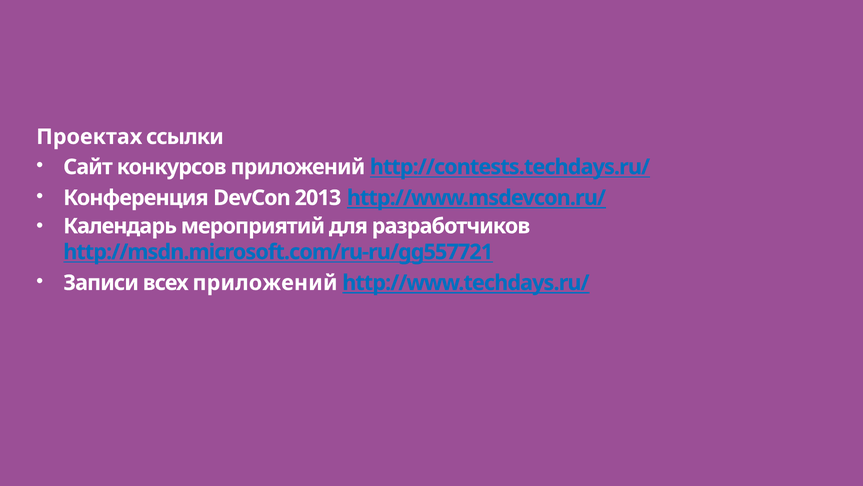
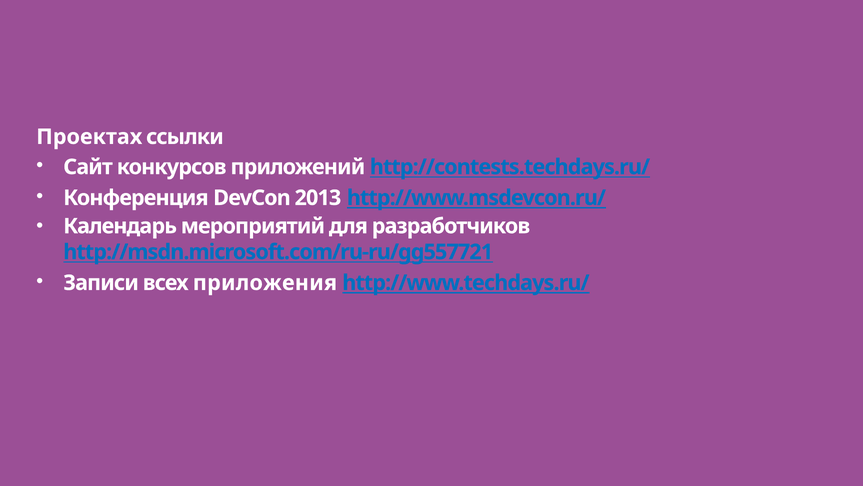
всех приложений: приложений -> приложения (265, 283)
